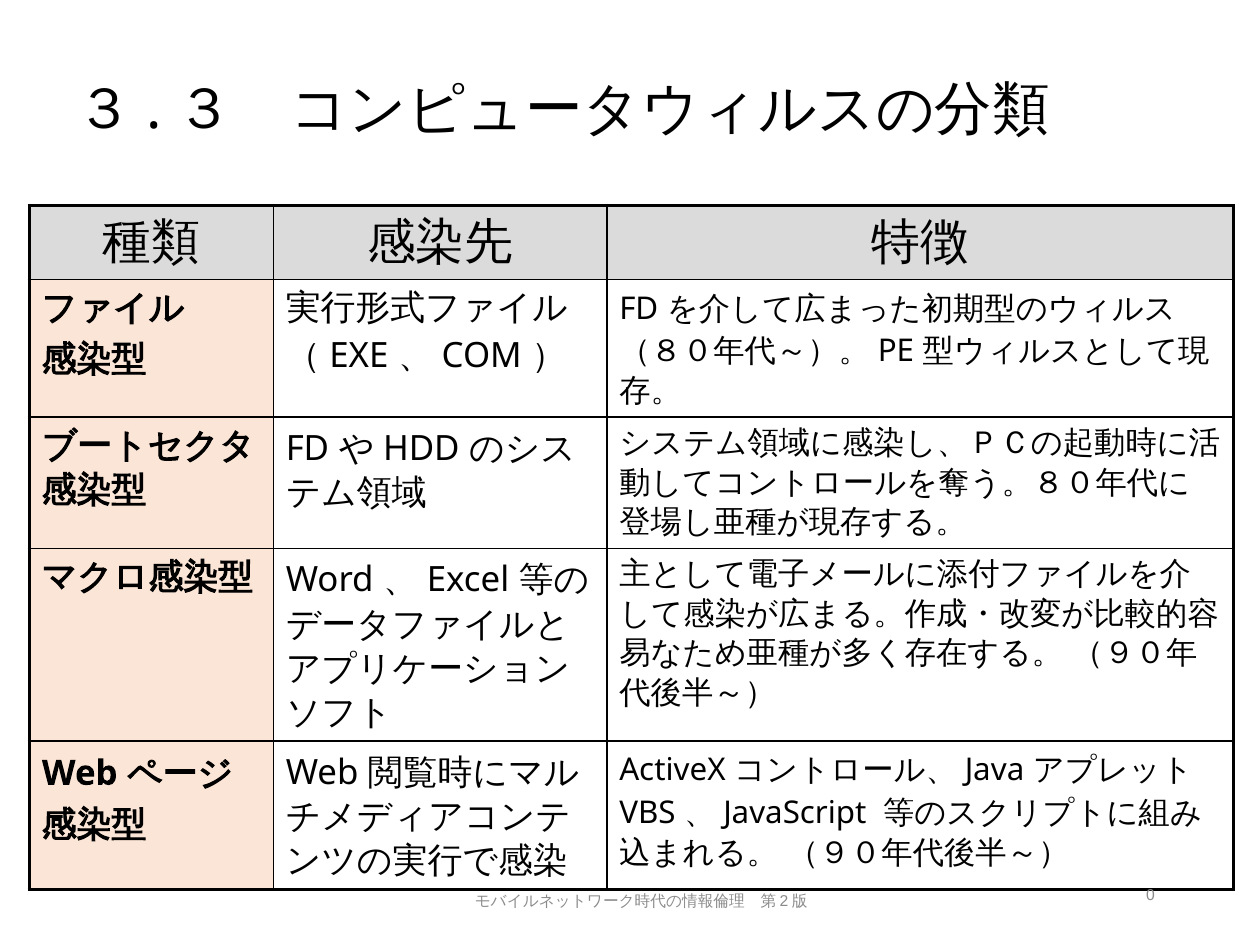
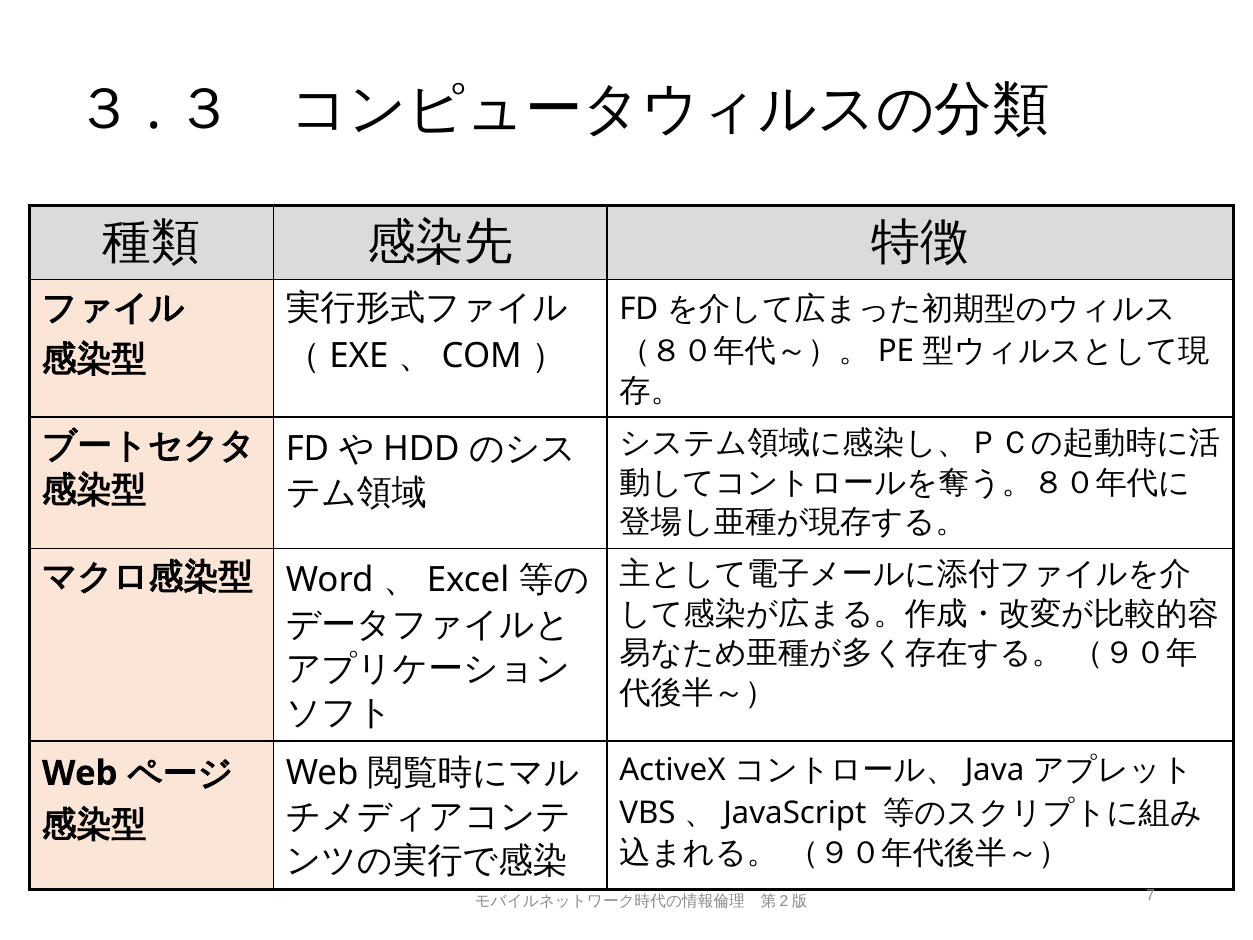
0: 0 -> 7 (1151, 895)
